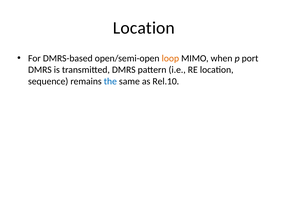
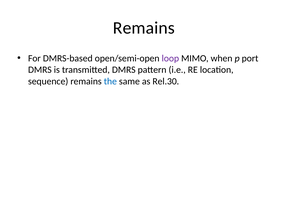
Location: Location -> Remains (144, 28)
loop colour: orange -> purple (170, 58)
Rel.10: Rel.10 -> Rel.30 (166, 81)
